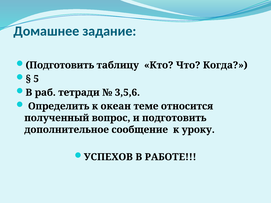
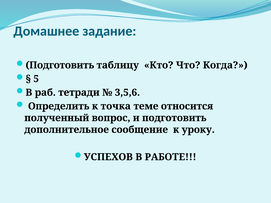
океан: океан -> точка (116, 106)
